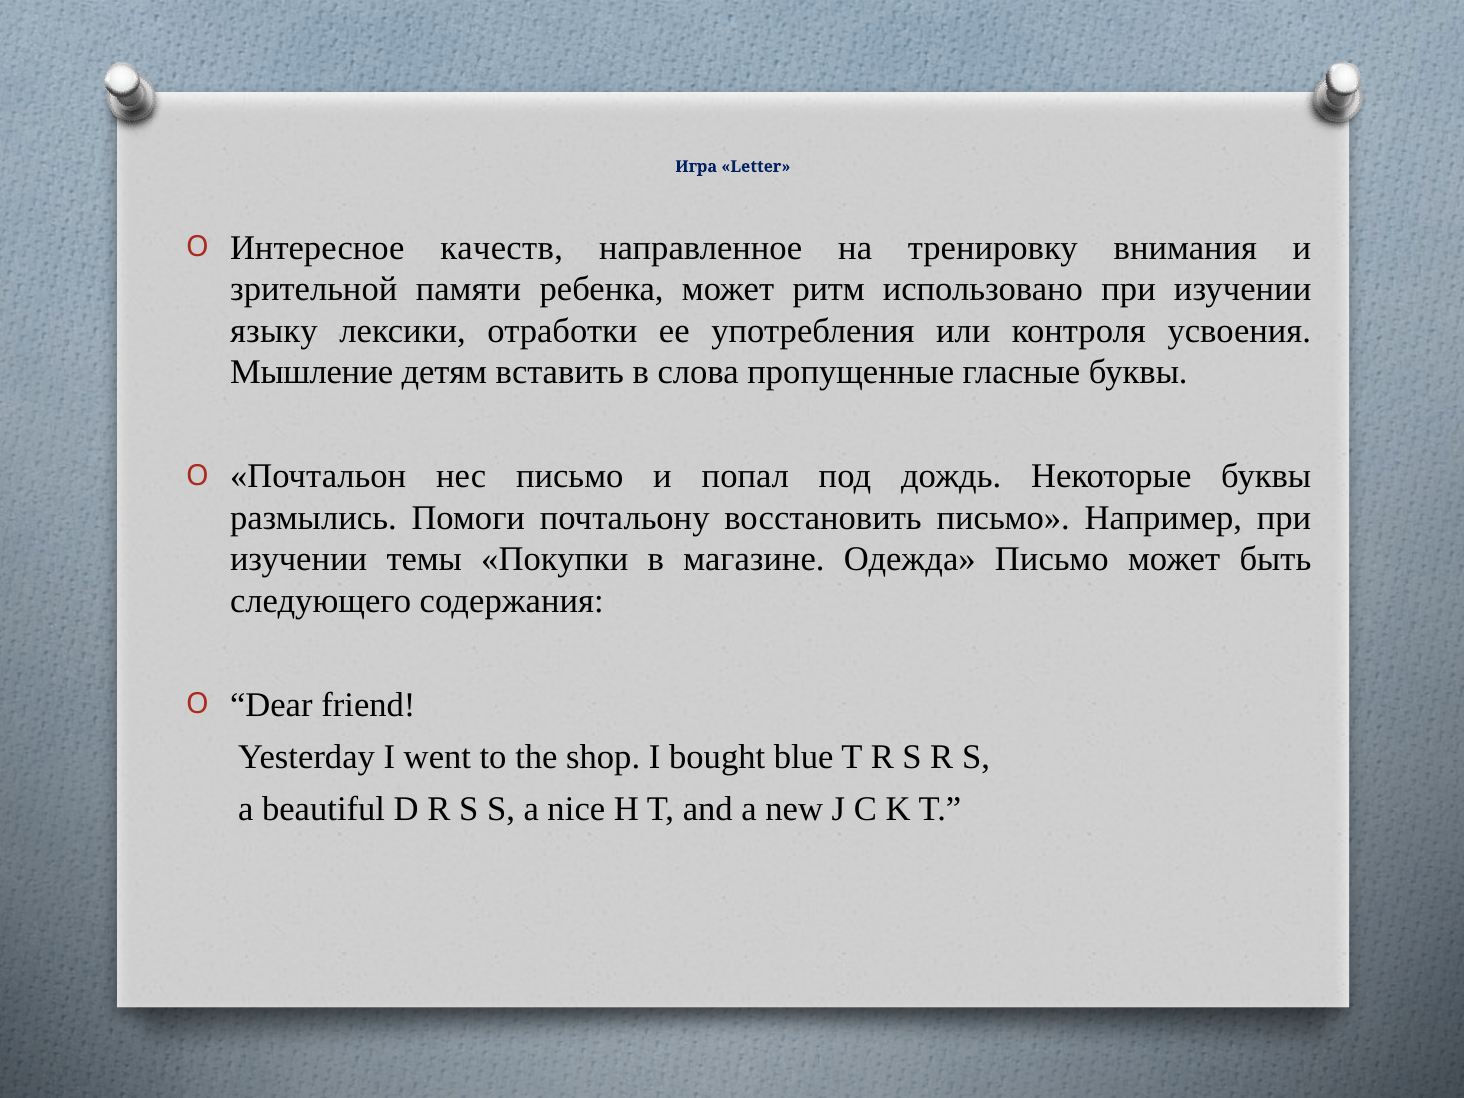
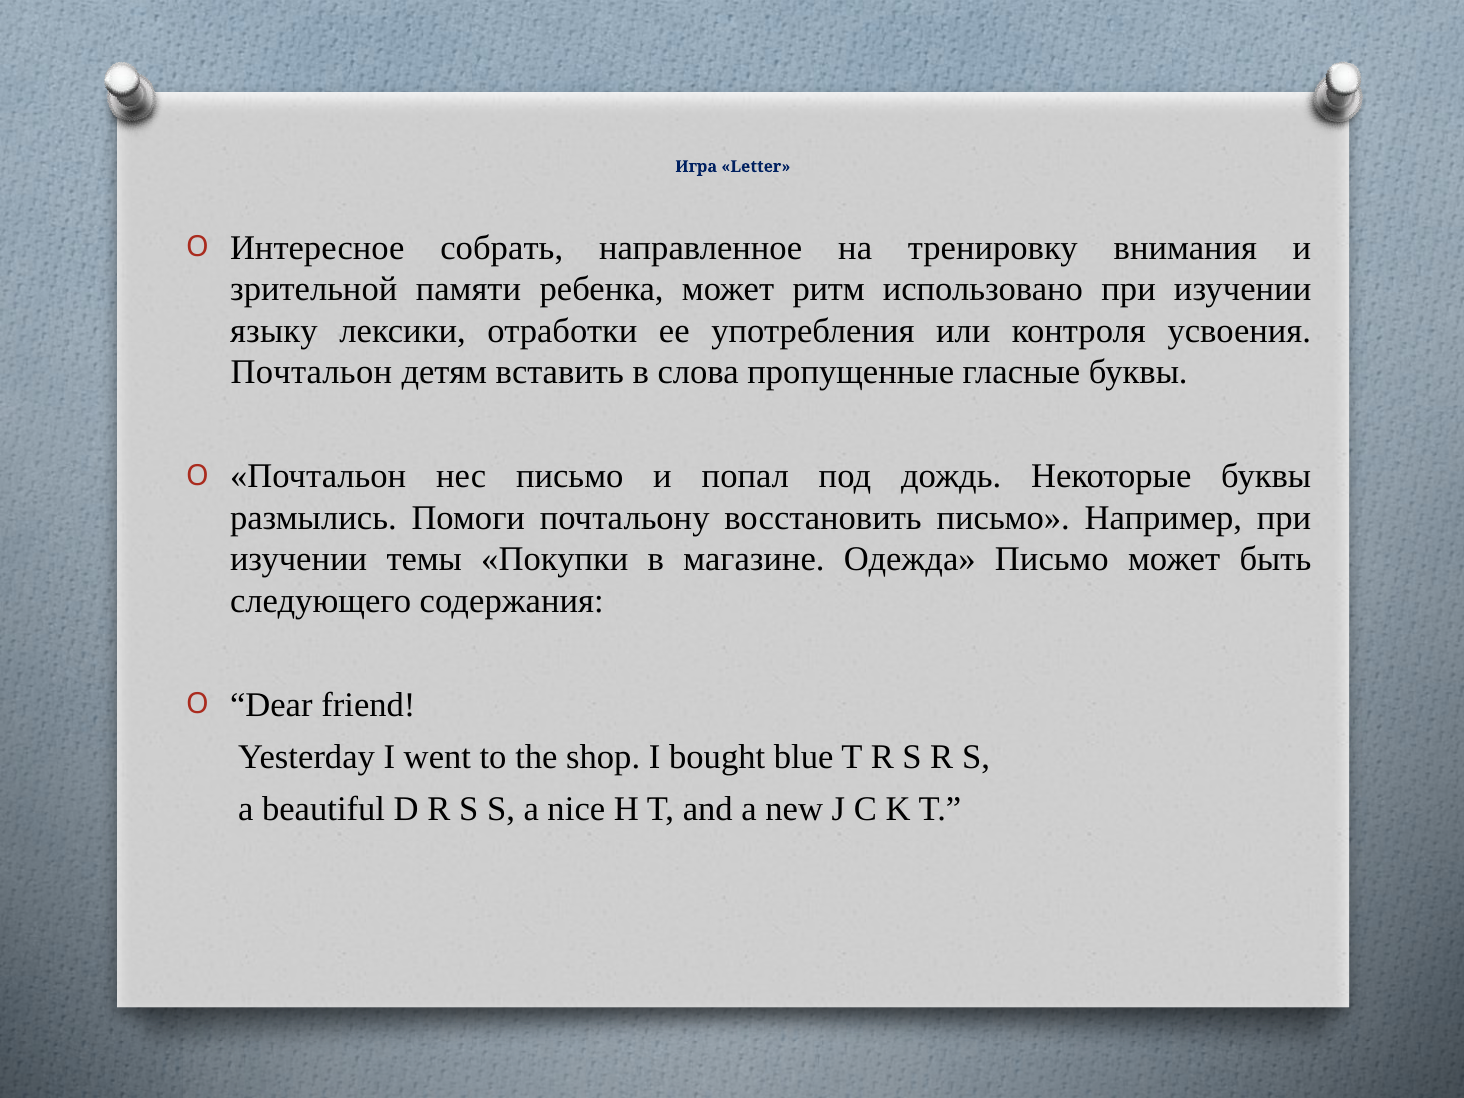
качеств: качеств -> собрать (502, 248)
Мышление: Мышление -> Почтальон (311, 372)
